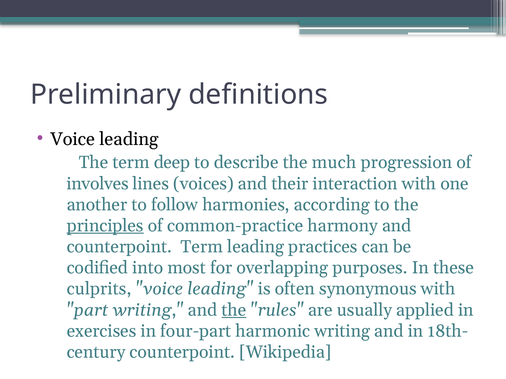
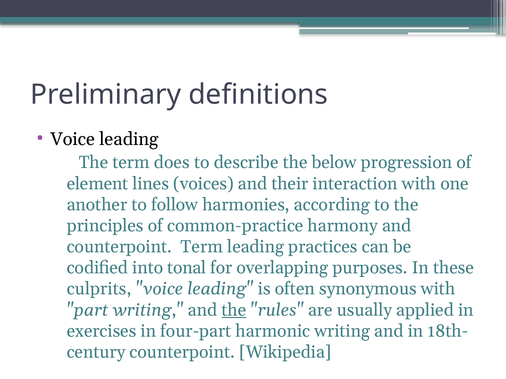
deep: deep -> does (172, 163)
much: much -> below (334, 163)
involves: involves -> element (98, 184)
principles underline: present -> none (105, 226)
most: most -> tonal (187, 268)
